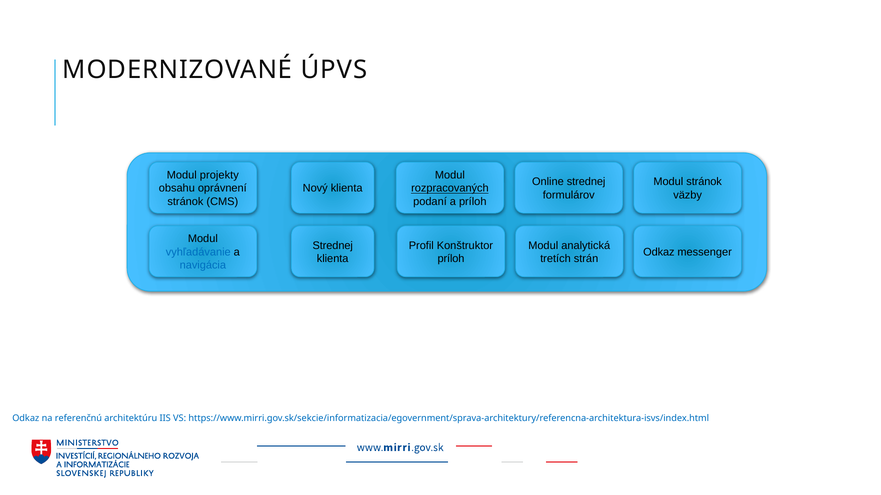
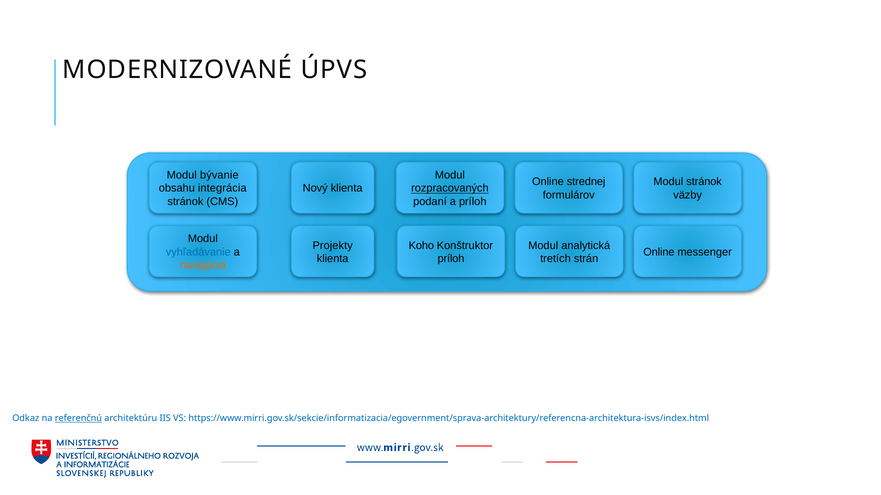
projekty: projekty -> bývanie (219, 175)
oprávnení: oprávnení -> integrácia (222, 189)
Strednej: Strednej -> Projekty (333, 246)
Profil: Profil -> Koho (421, 246)
Odkaz: Odkaz -> Online (659, 252)
navigácia colour: blue -> orange (203, 266)
referenčnú underline: none -> present (78, 419)
